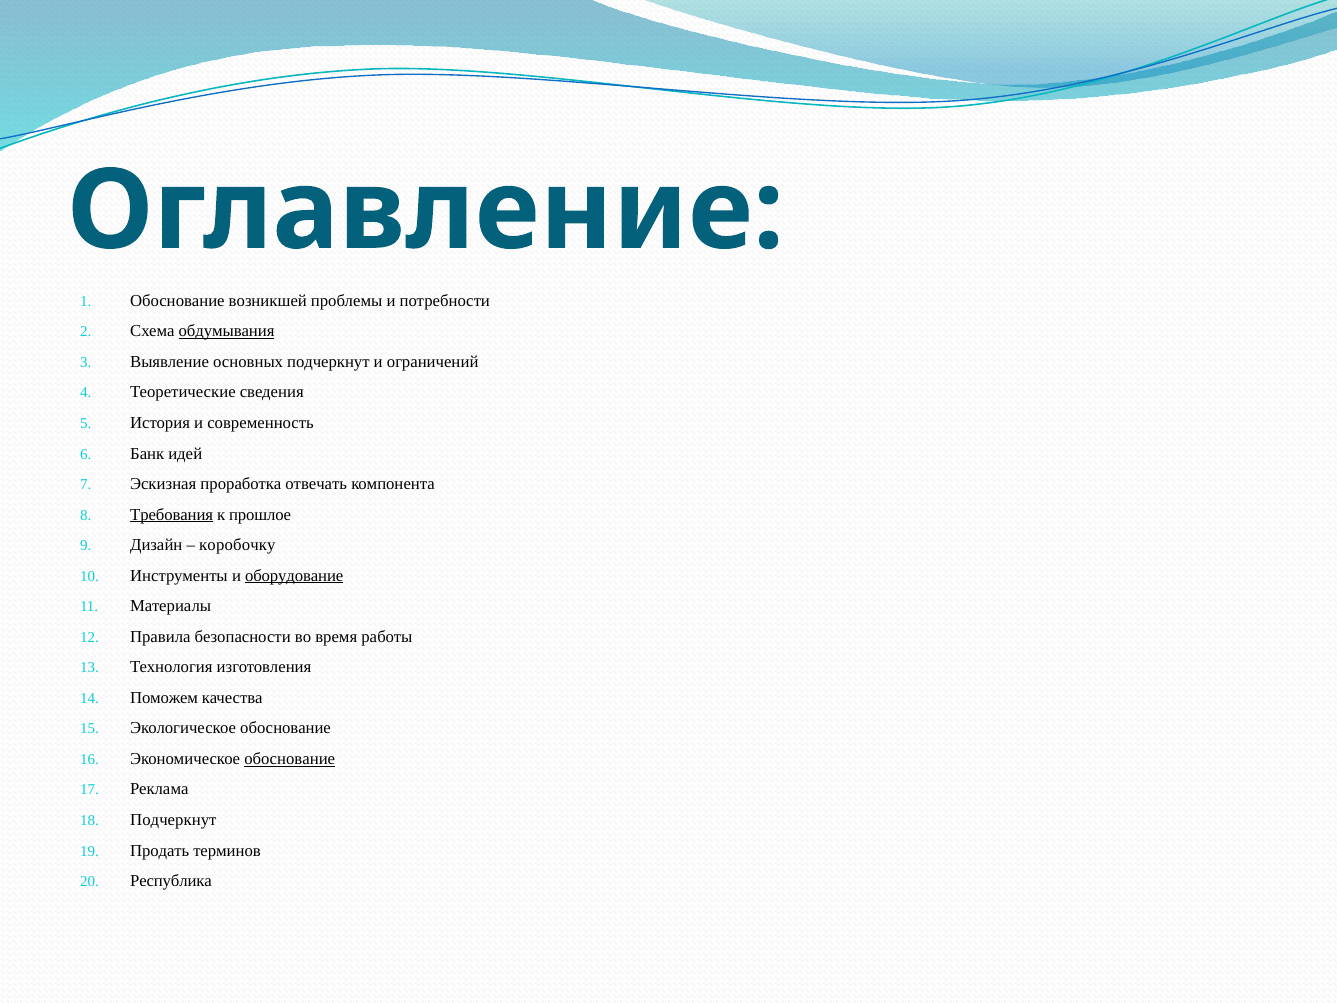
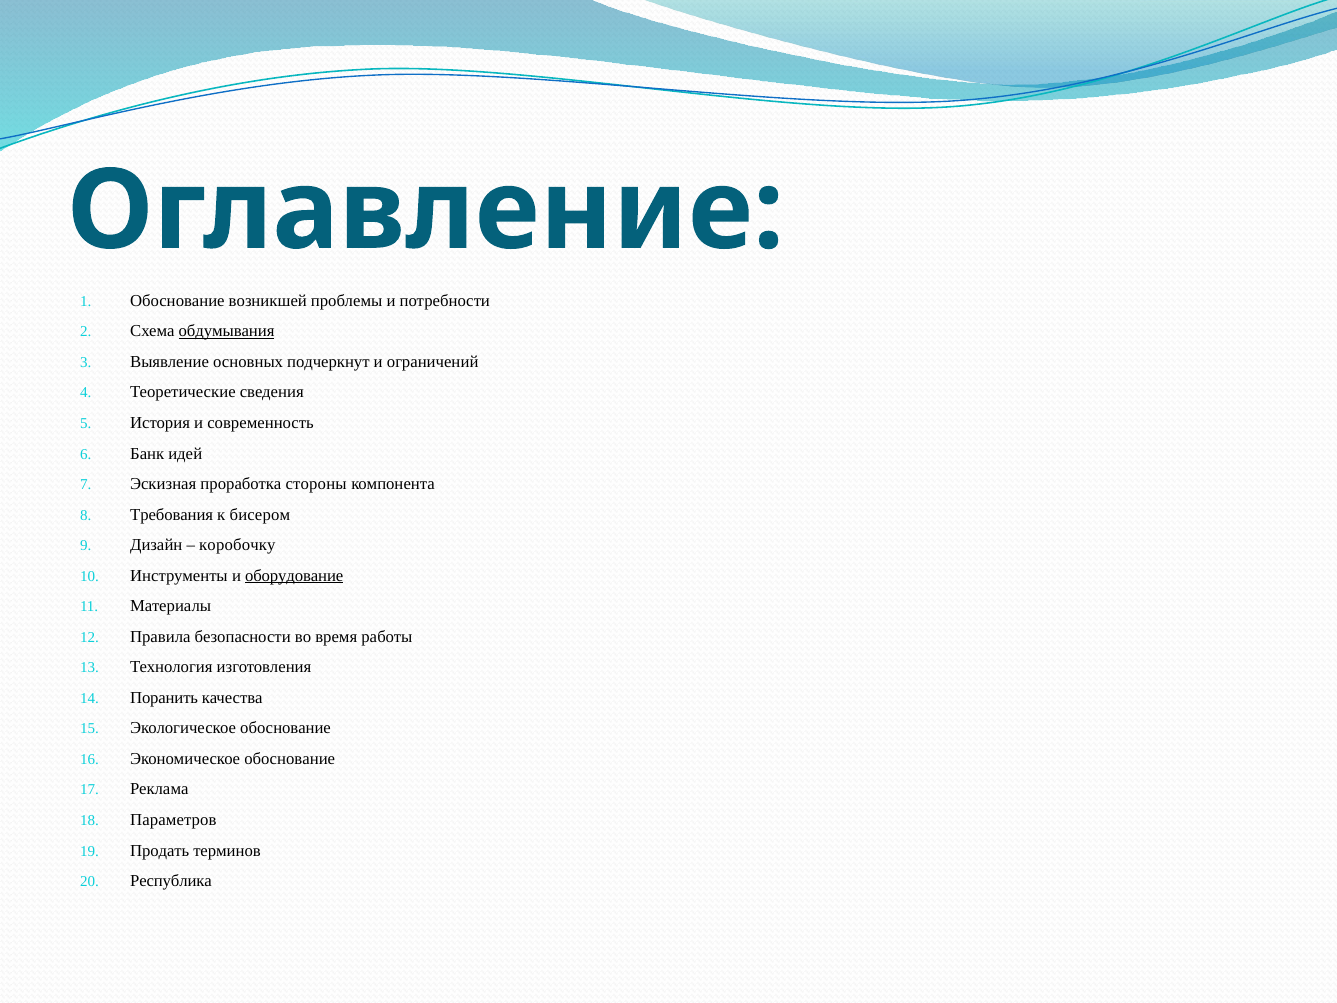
отвечать: отвечать -> стороны (316, 484)
Требования underline: present -> none (172, 514)
прошлое: прошлое -> бисером (260, 514)
Поможем: Поможем -> Поранить (164, 698)
обоснование underline: present -> none (290, 759)
Подчеркнут: Подчеркнут -> Параметров (173, 820)
